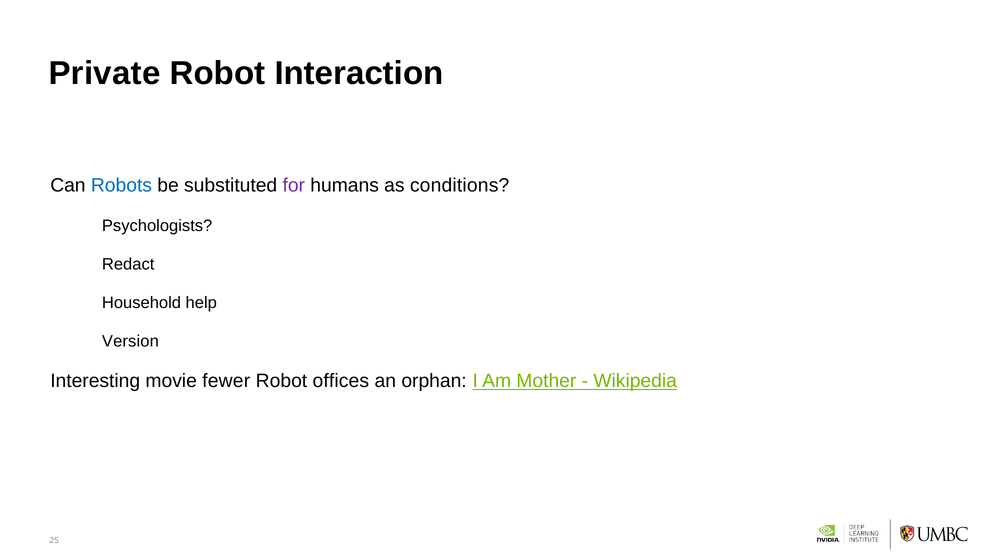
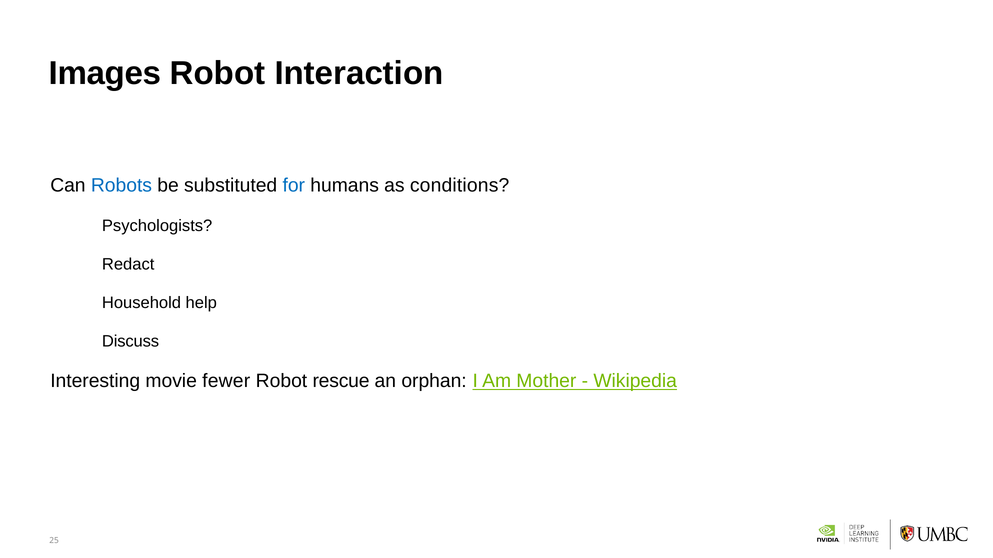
Private: Private -> Images (105, 74)
for colour: purple -> blue (294, 186)
Version: Version -> Discuss (131, 341)
offices: offices -> rescue (341, 381)
